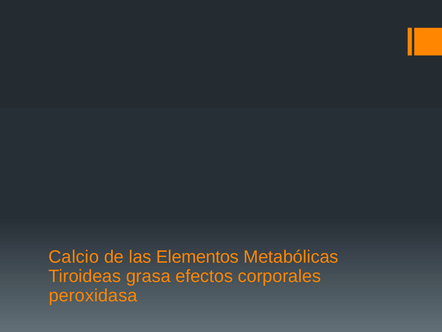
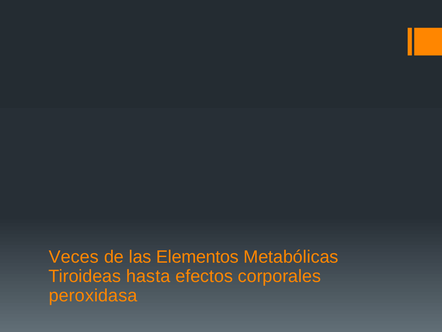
Calcio: Calcio -> Veces (74, 257)
grasa: grasa -> hasta (148, 276)
